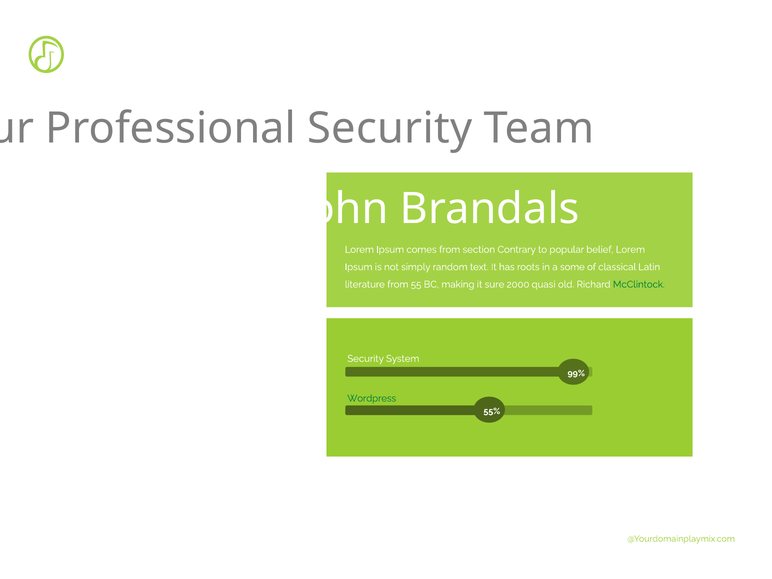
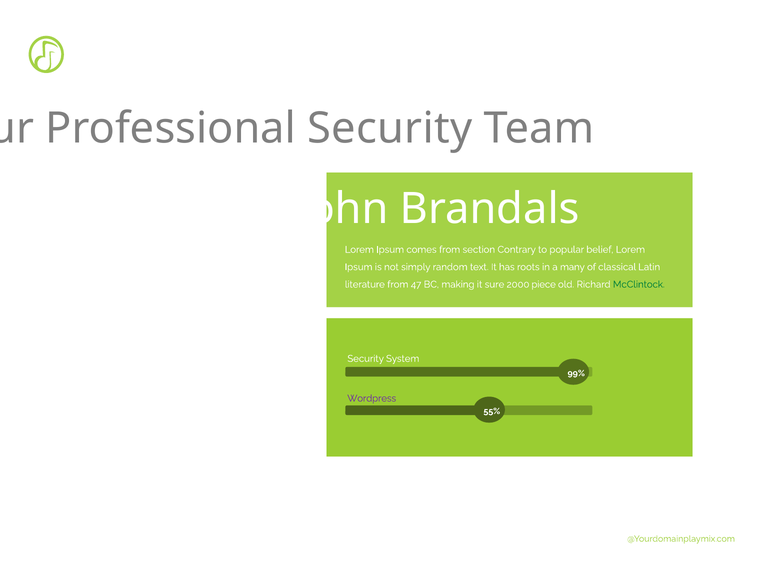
some: some -> many (572, 267)
55: 55 -> 47 (416, 284)
quasi: quasi -> piece (544, 284)
Wordpress colour: green -> purple (372, 398)
